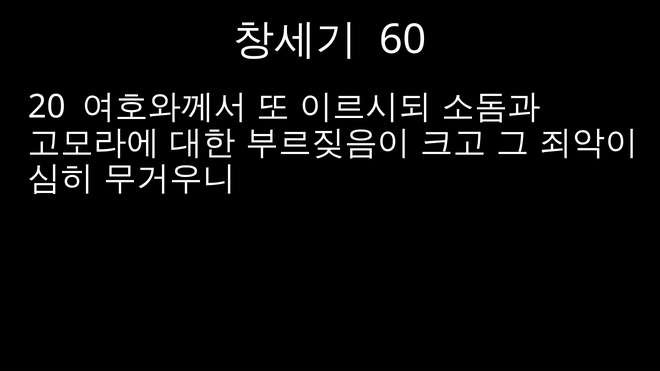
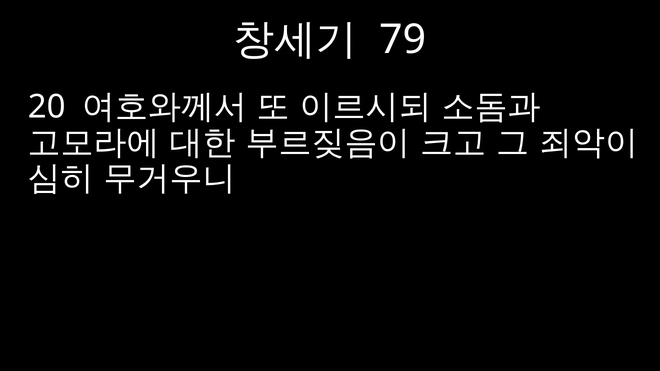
60: 60 -> 79 (403, 40)
